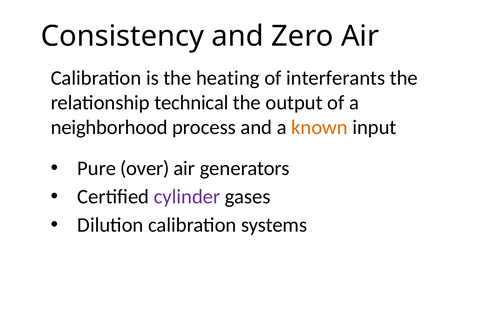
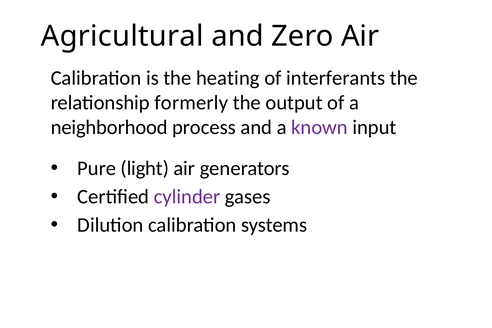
Consistency: Consistency -> Agricultural (122, 36)
technical: technical -> formerly (191, 103)
known colour: orange -> purple (319, 127)
over: over -> light (145, 168)
